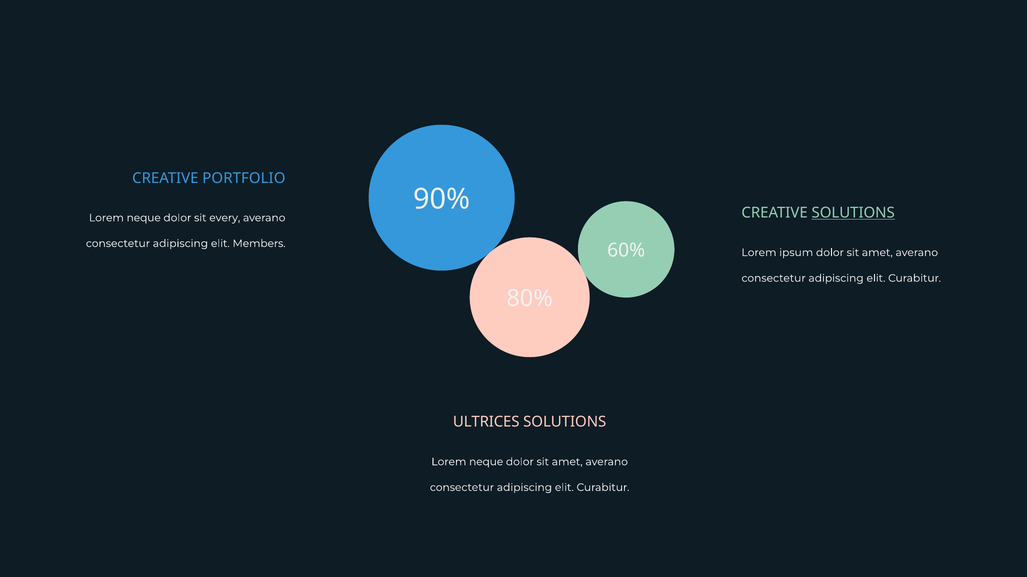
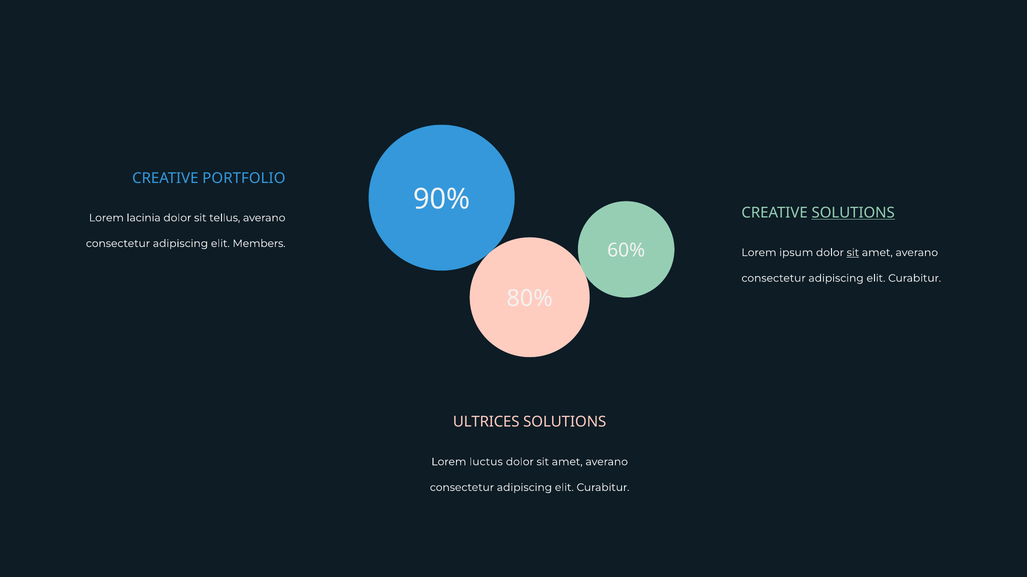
neque: neque -> lacinia (144, 218)
every: every -> tellus (225, 218)
sit underline: none -> present (853, 253)
neque: neque -> luctus (486, 462)
